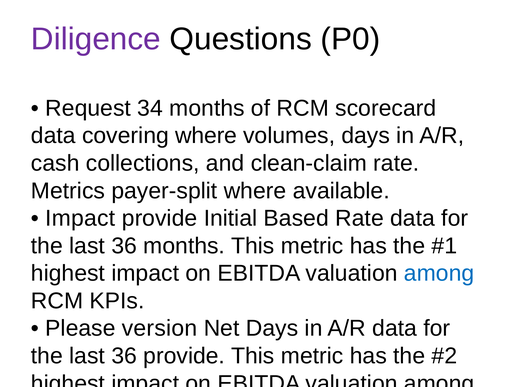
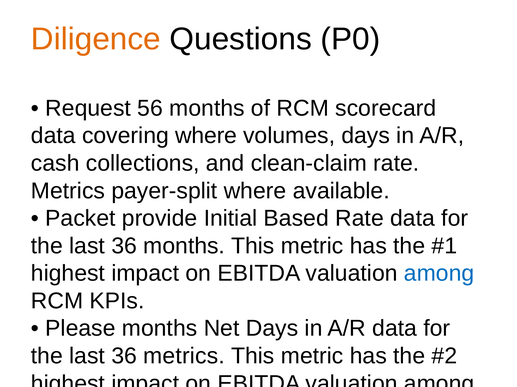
Diligence colour: purple -> orange (96, 39)
34: 34 -> 56 (150, 108)
Impact: Impact -> Packet (80, 219)
Please version: version -> months (160, 329)
36 provide: provide -> metrics (184, 357)
